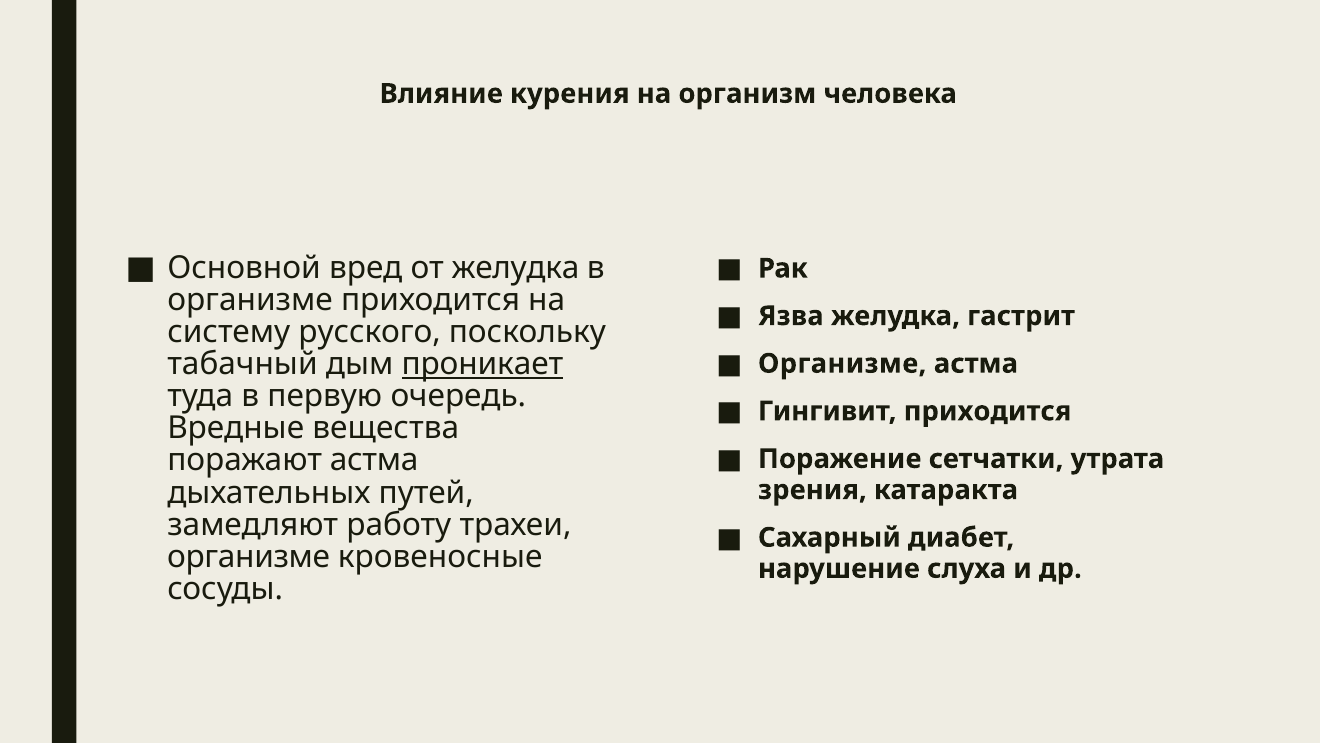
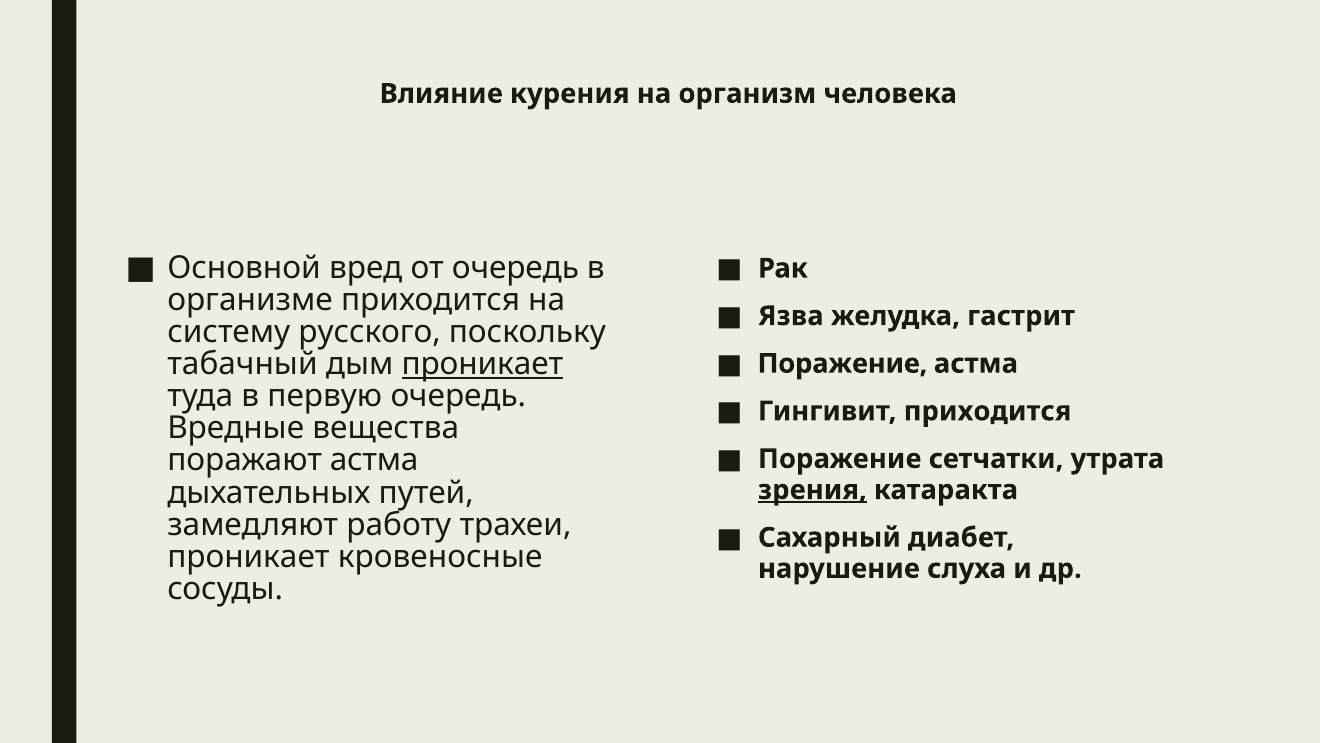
от желудка: желудка -> очередь (515, 268)
Организме: Организме -> Поражение (842, 363)
зрения underline: none -> present (812, 490)
организме: организме -> проникает (248, 556)
